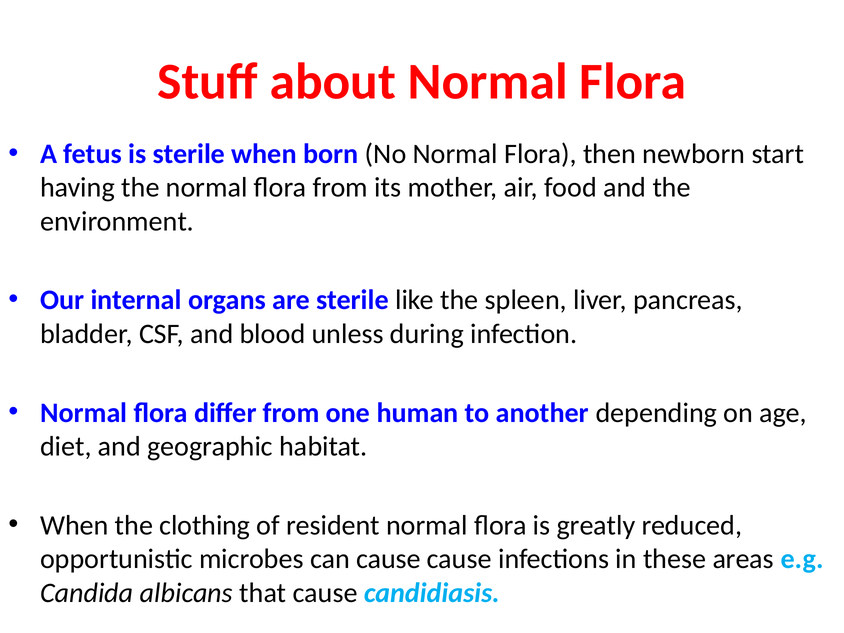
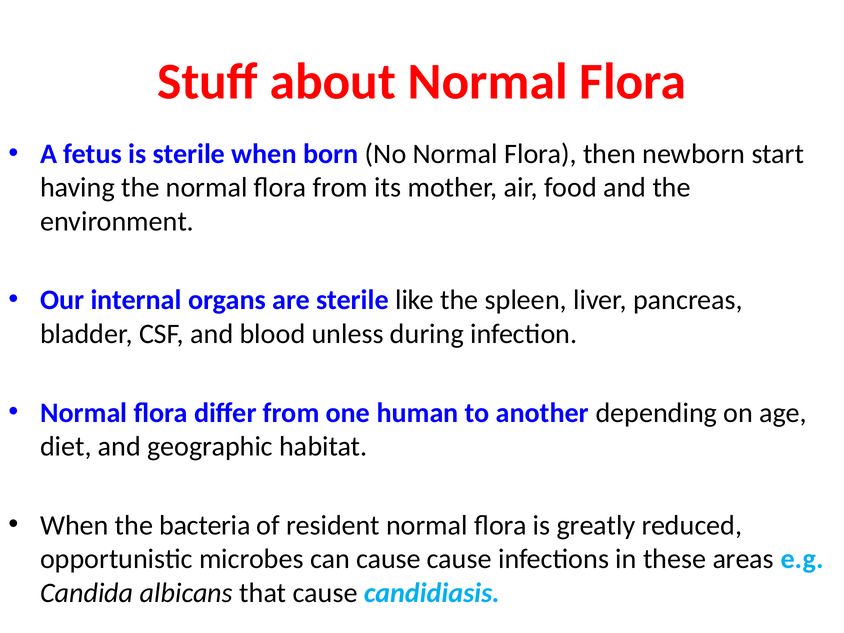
clothing: clothing -> bacteria (205, 525)
